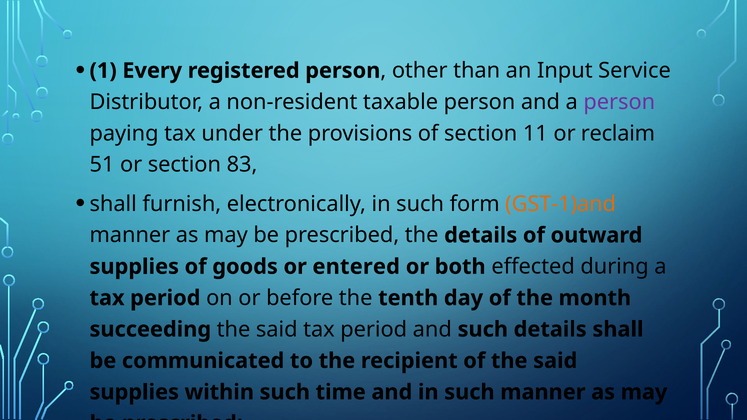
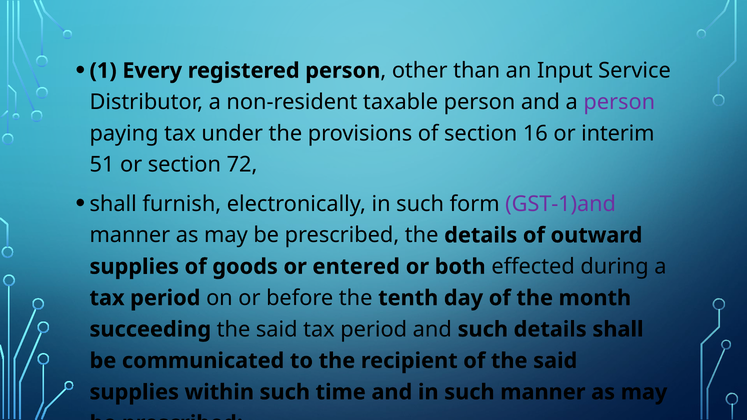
11: 11 -> 16 (535, 133)
reclaim: reclaim -> interim (618, 133)
83: 83 -> 72 (242, 165)
GST-1)and colour: orange -> purple (561, 204)
